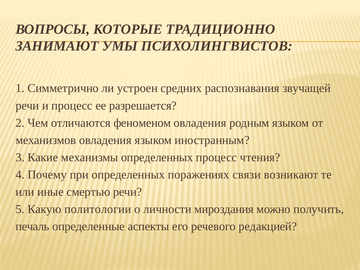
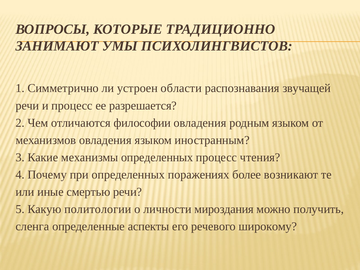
средних: средних -> области (181, 88)
феноменом: феноменом -> философии (142, 123)
связи: связи -> более (247, 175)
печаль: печаль -> сленга (32, 226)
редакцией: редакцией -> широкому (268, 226)
